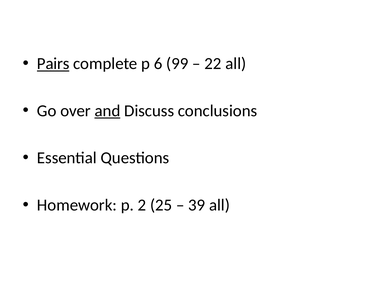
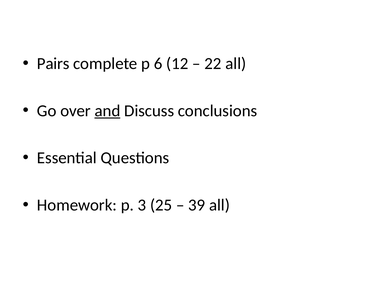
Pairs underline: present -> none (53, 64)
99: 99 -> 12 (177, 64)
2: 2 -> 3 (142, 205)
